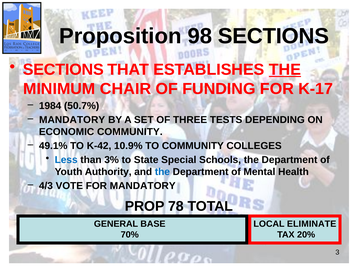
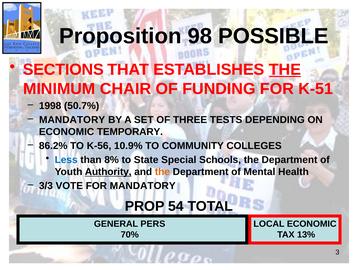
98 SECTIONS: SECTIONS -> POSSIBLE (273, 36)
K-17: K-17 -> K-51 (316, 89)
1984: 1984 -> 1998 (50, 106)
ECONOMIC COMMUNITY: COMMUNITY -> TEMPORARY (130, 132)
49.1%: 49.1% -> 86.2% (53, 146)
K-42: K-42 -> K-56 (99, 146)
3%: 3% -> 8% (112, 160)
Authority underline: none -> present (108, 172)
the colour: blue -> orange (162, 172)
4/3: 4/3 -> 3/3 (46, 186)
78: 78 -> 54 (176, 207)
BASE: BASE -> PERS (153, 224)
LOCAL ELIMINATE: ELIMINATE -> ECONOMIC (312, 224)
20%: 20% -> 13% (306, 235)
